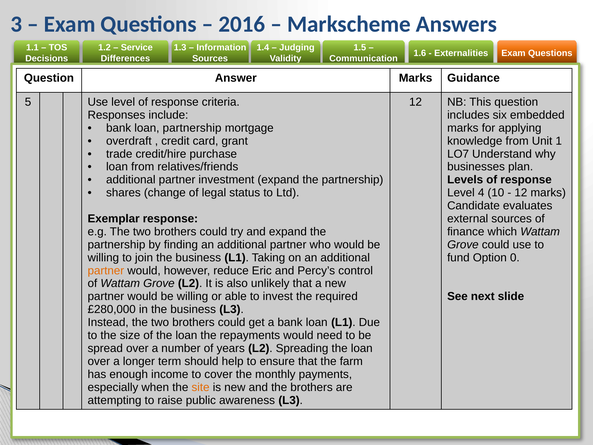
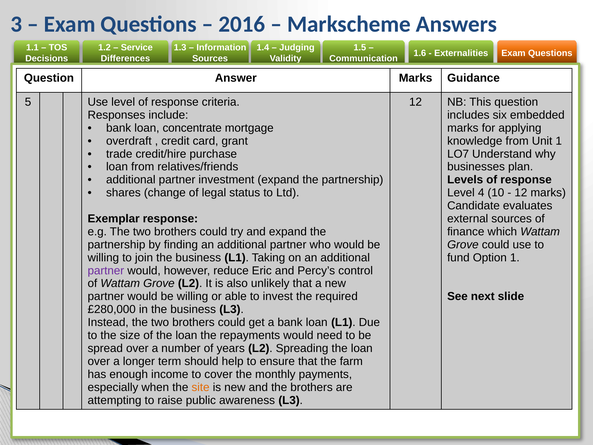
loan partnership: partnership -> concentrate (192, 128)
Option 0: 0 -> 1 (515, 257)
partner colour: orange -> purple (106, 270)
